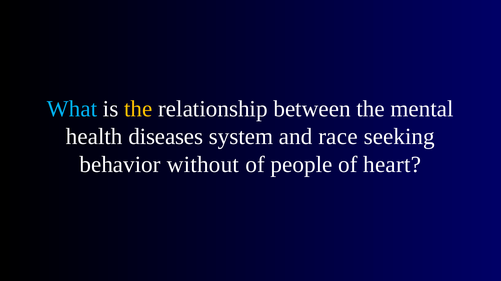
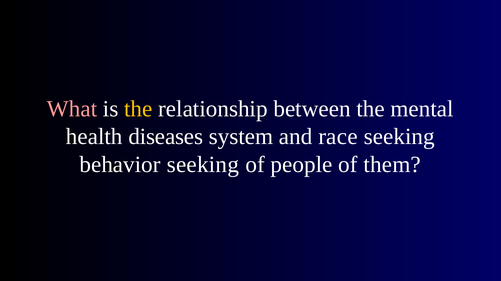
What colour: light blue -> pink (72, 109)
behavior without: without -> seeking (203, 164)
heart: heart -> them (392, 164)
